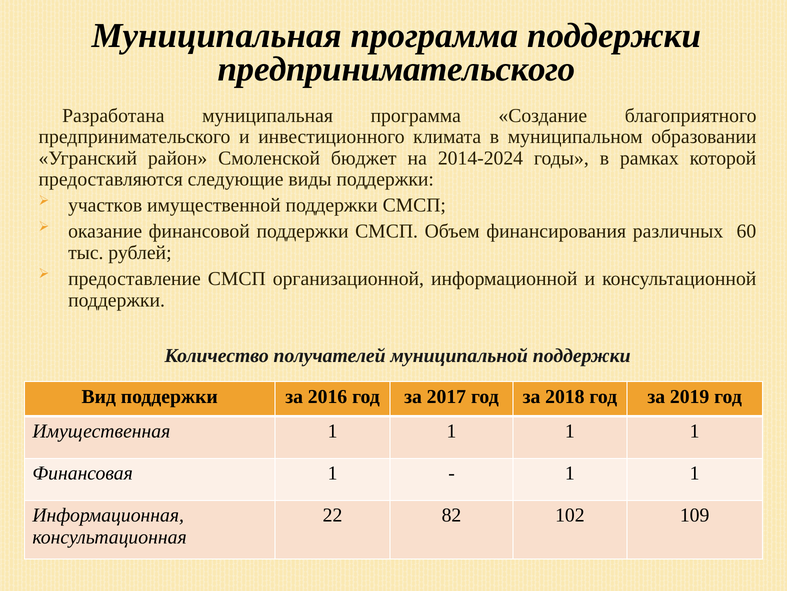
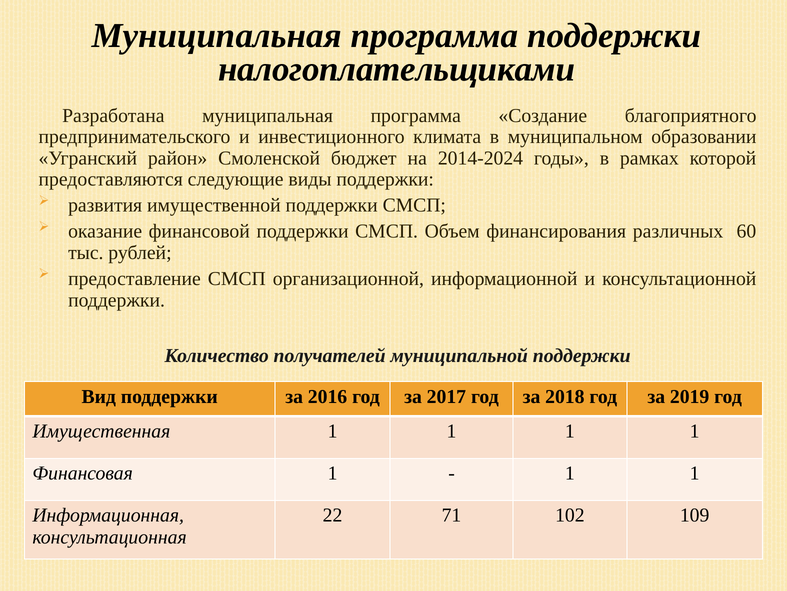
предпринимательского: предпринимательского -> налогоплательщиками (397, 69)
участков: участков -> развития (105, 205)
82: 82 -> 71 (451, 515)
